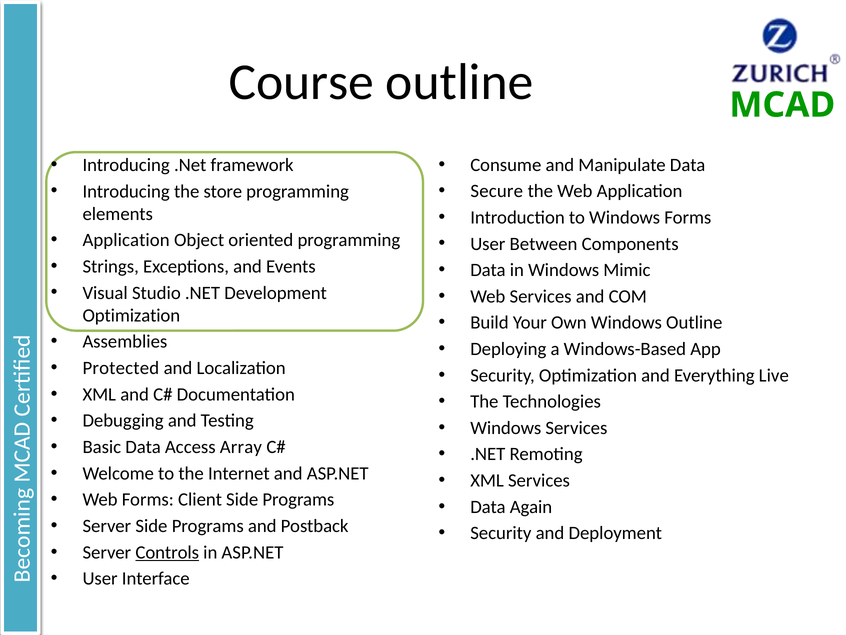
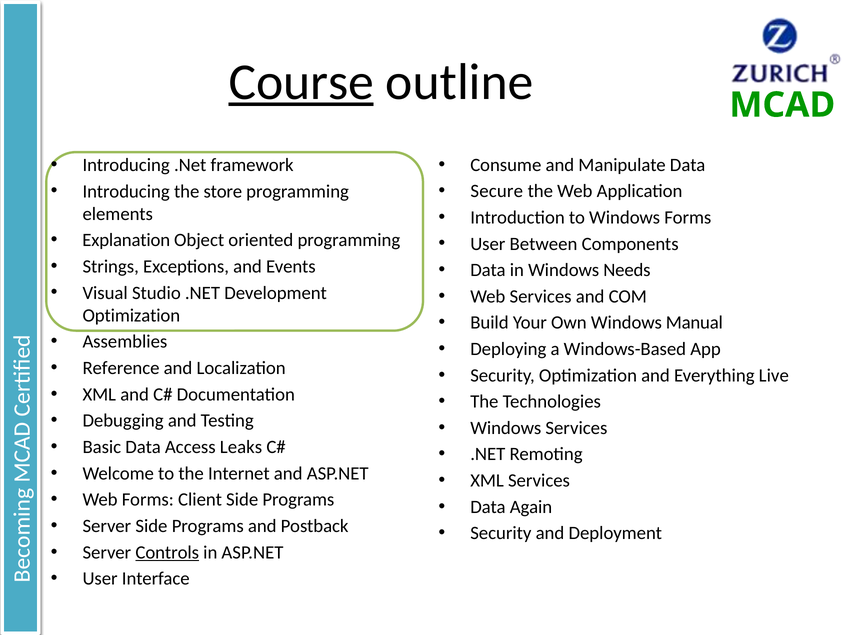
Course underline: none -> present (301, 82)
Application: Application -> Explanation (126, 240)
Mimic: Mimic -> Needs (627, 270)
Windows Outline: Outline -> Manual (694, 323)
Protected: Protected -> Reference (121, 368)
Array: Array -> Leaks (241, 447)
